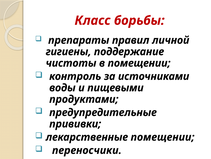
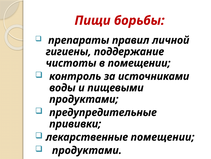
Класс: Класс -> Пищи (93, 20)
переносчики: переносчики -> продуктами (87, 150)
